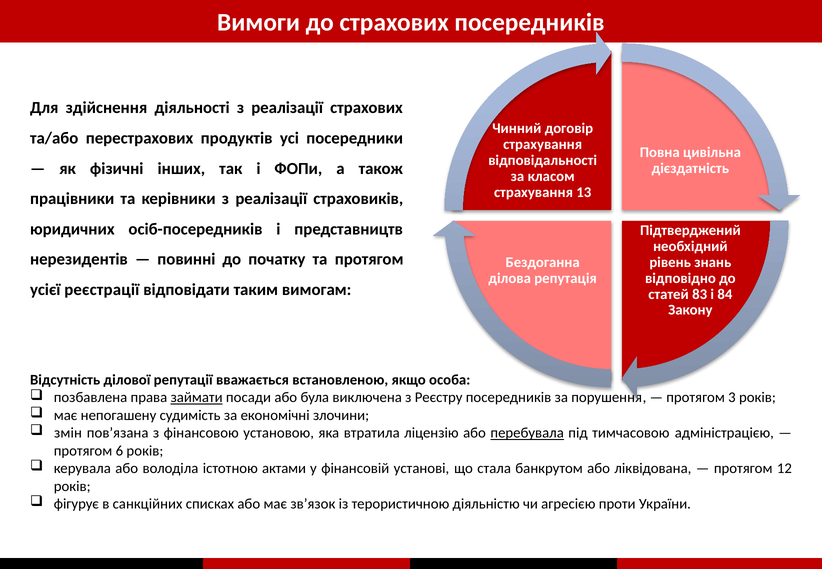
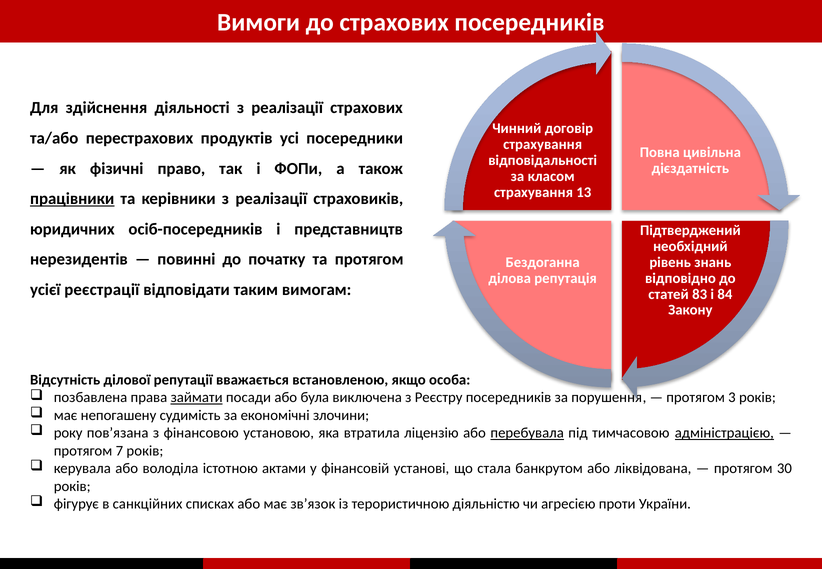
інших: інших -> право (181, 168)
працівники underline: none -> present (72, 199)
змін: змін -> року (68, 433)
адміністрацією underline: none -> present (724, 433)
6: 6 -> 7 (119, 451)
12: 12 -> 30 (784, 468)
